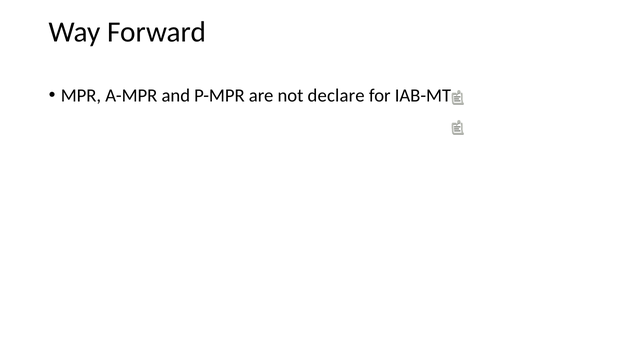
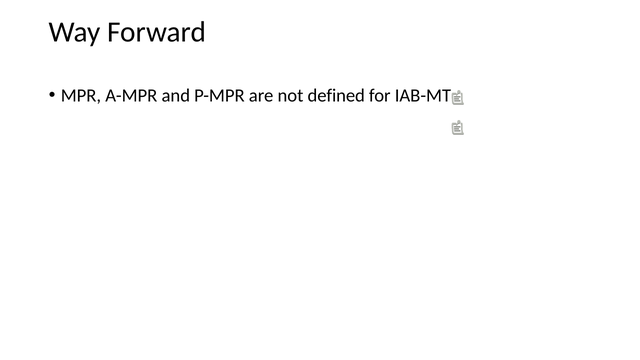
declare: declare -> defined (336, 95)
